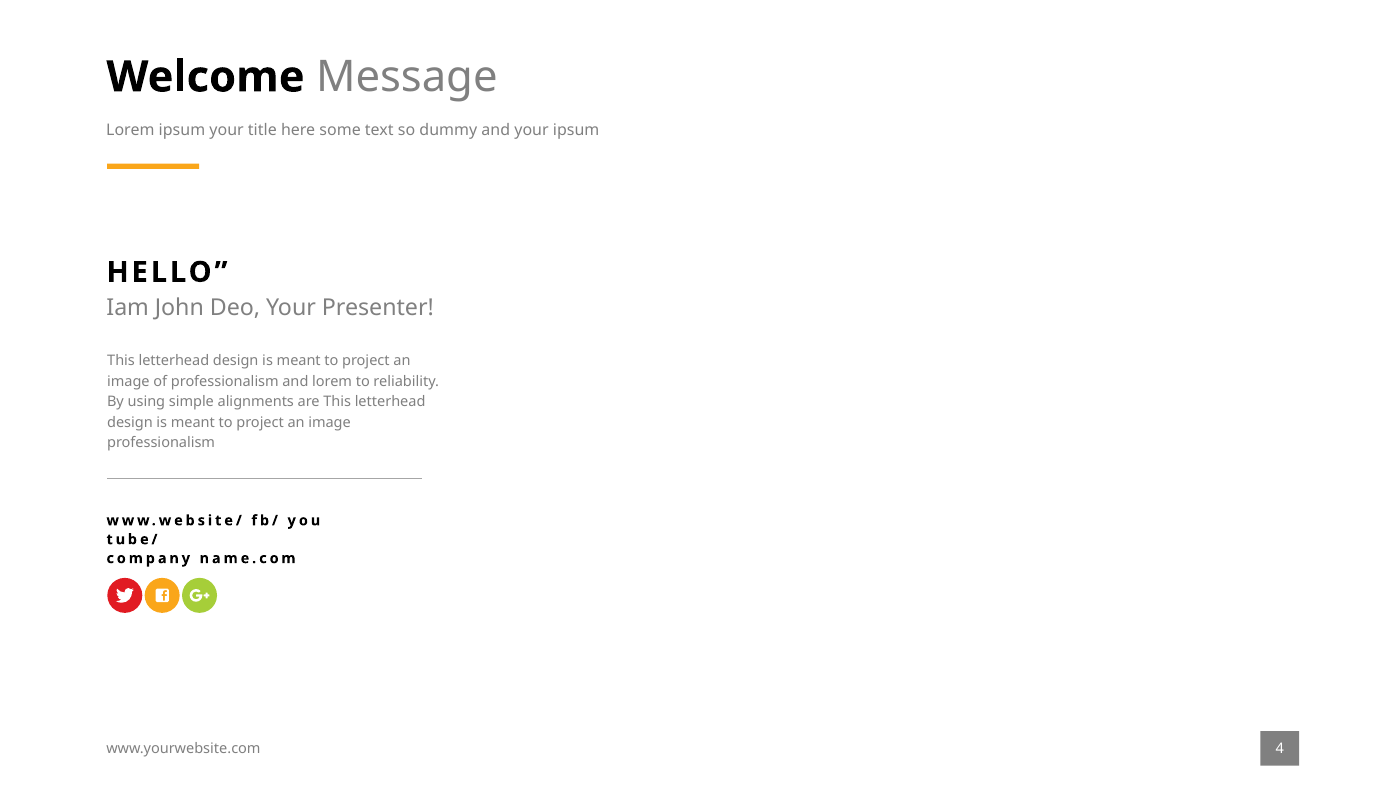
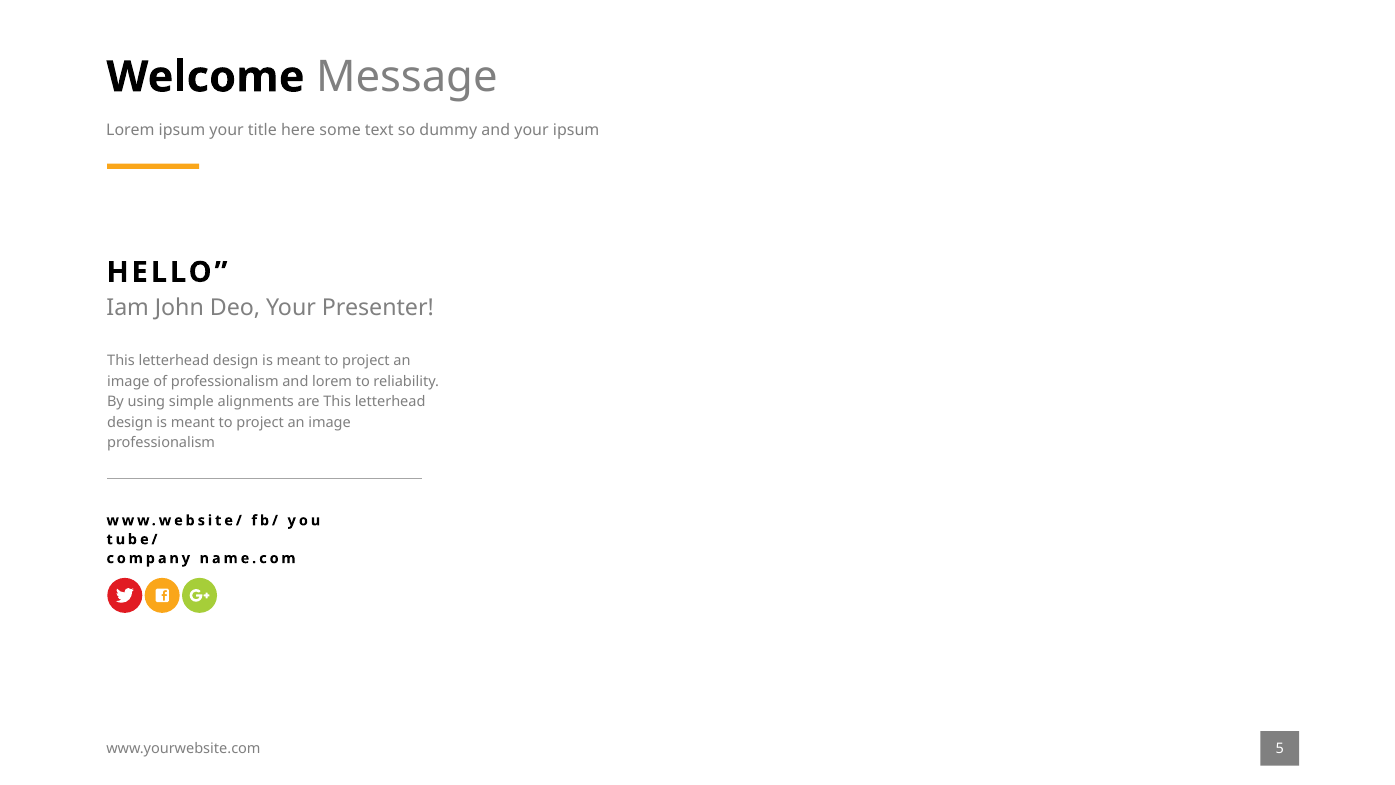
4: 4 -> 5 (1280, 748)
